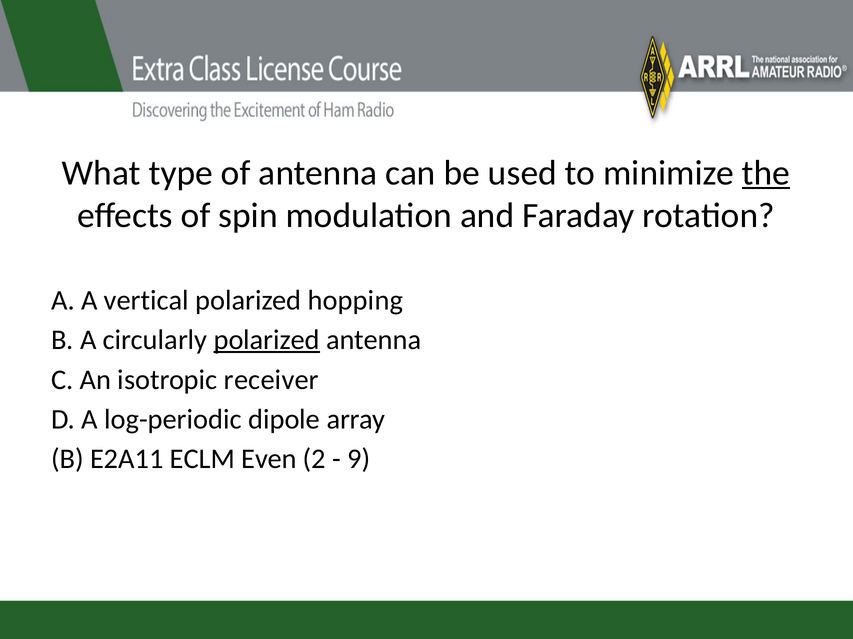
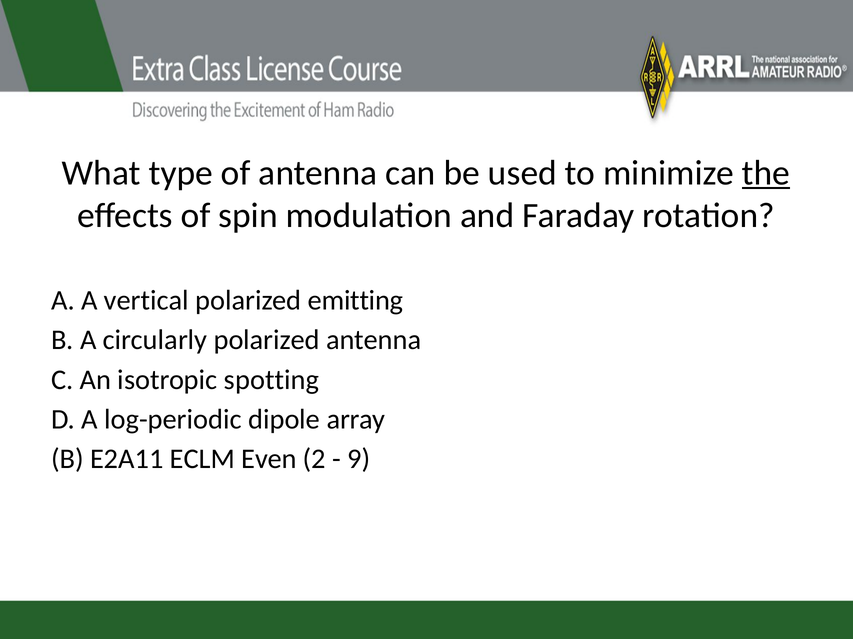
hopping: hopping -> emitting (356, 300)
polarized underline: present -> none (267, 340)
receiver: receiver -> spotting (271, 380)
